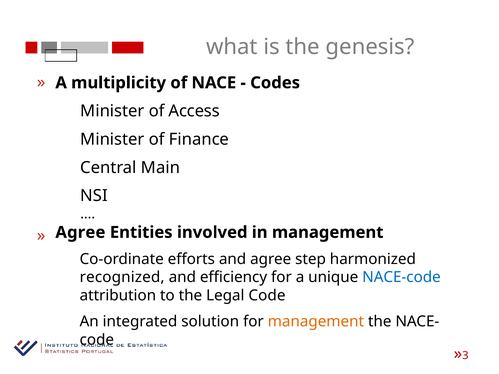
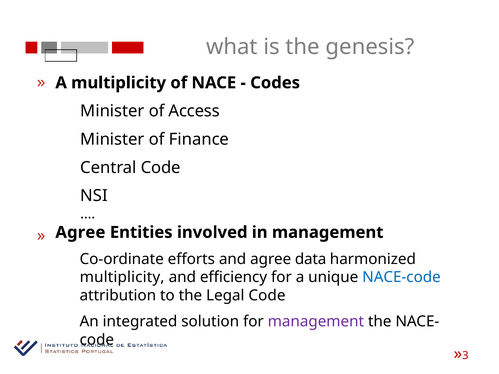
Central Main: Main -> Code (161, 168)
step: step -> data (311, 259)
recognized: recognized -> multiplicity (122, 277)
management colour: orange -> purple (316, 322)
